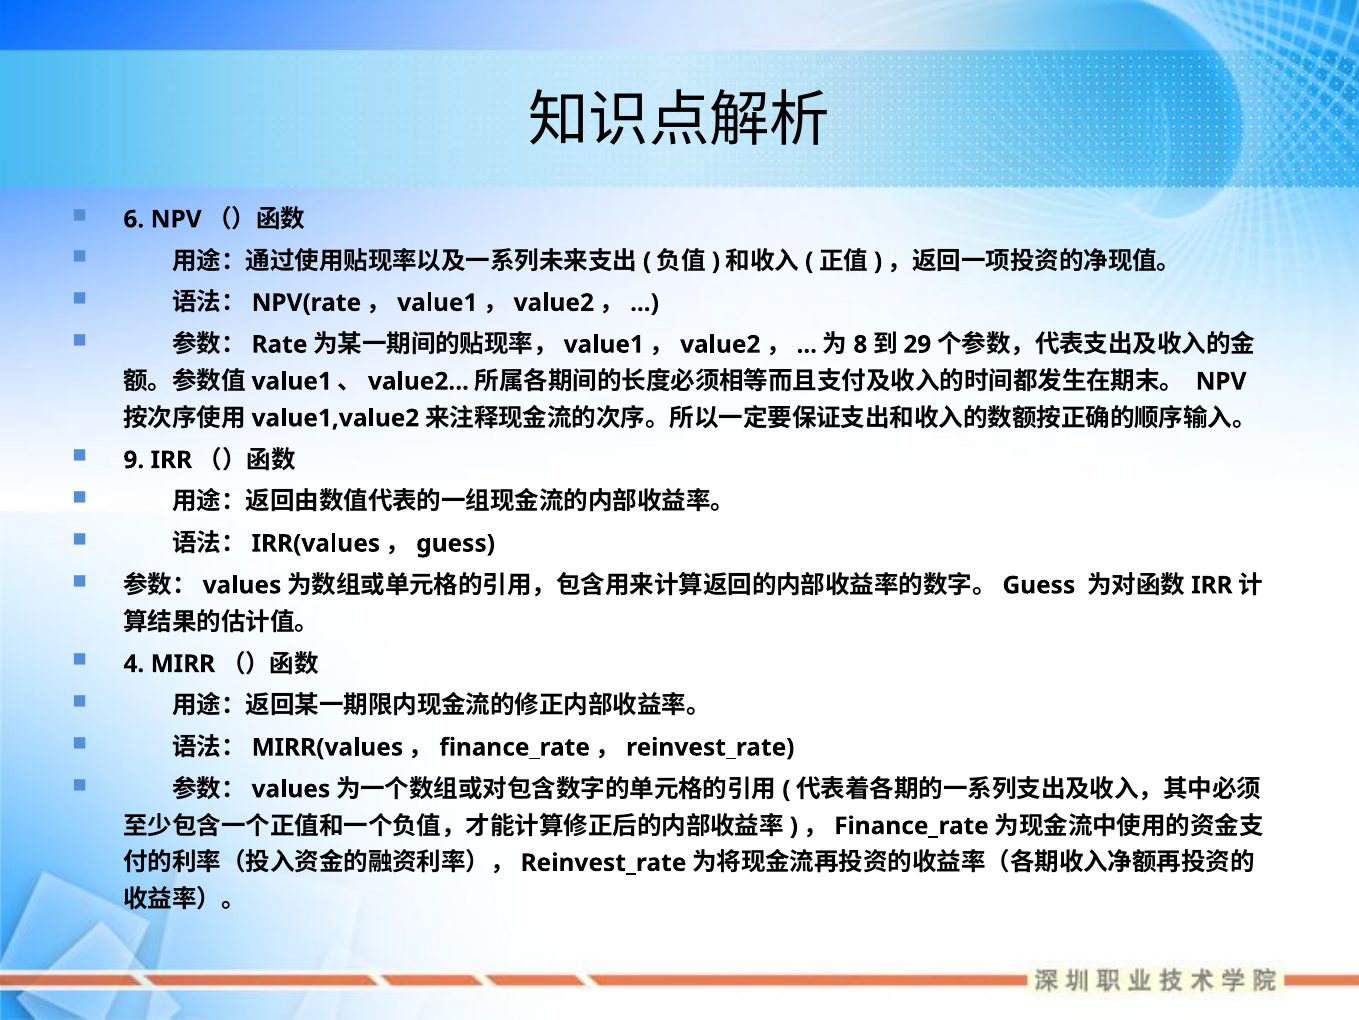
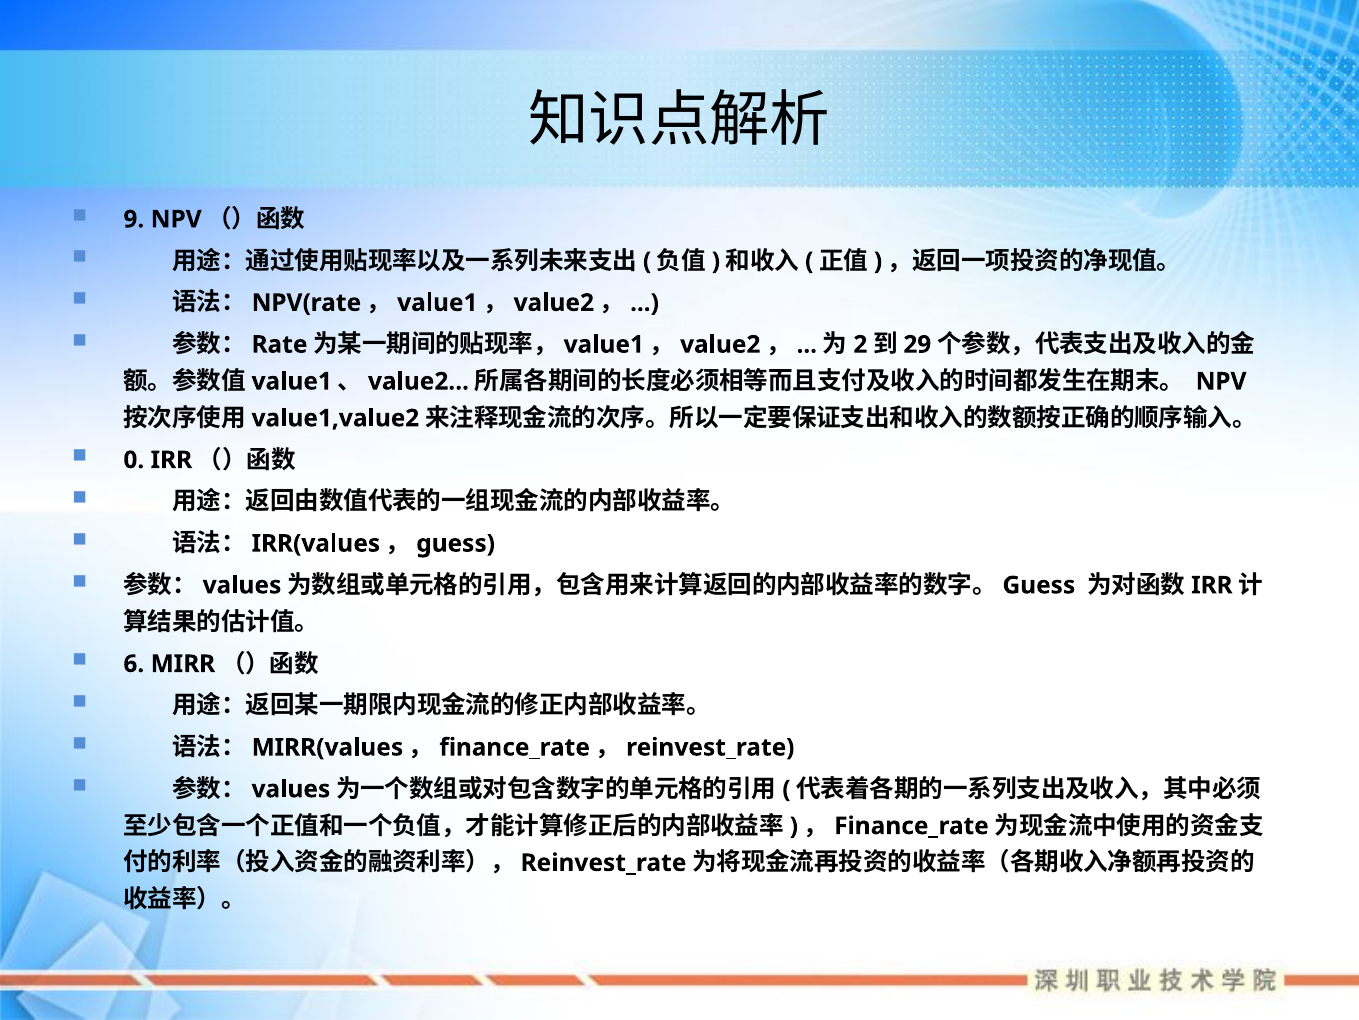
6: 6 -> 9 (134, 219)
8: 8 -> 2 (860, 344)
9: 9 -> 0 (134, 460)
4: 4 -> 6 (134, 663)
